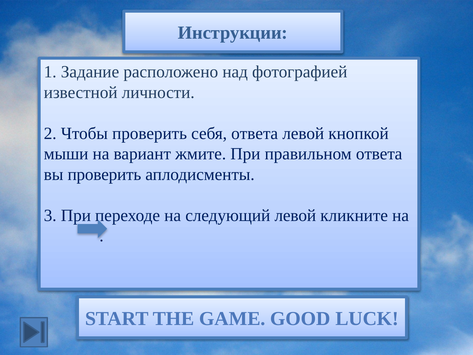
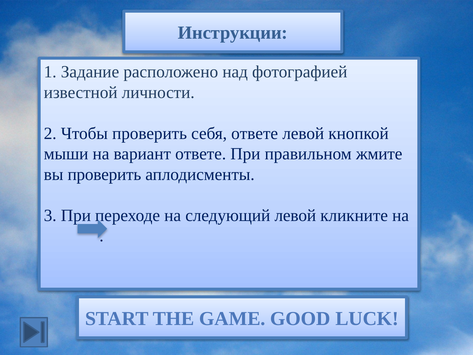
себя ответа: ответа -> ответе (255, 133)
вариант жмите: жмите -> ответе (201, 154)
правильном ответа: ответа -> жмите (379, 154)
